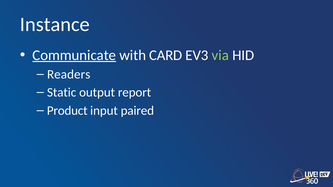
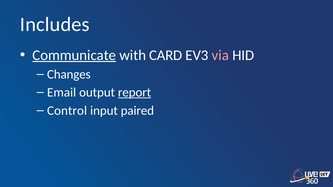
Instance: Instance -> Includes (55, 25)
via colour: light green -> pink (220, 55)
Readers: Readers -> Changes (69, 74)
Static: Static -> Email (62, 93)
report underline: none -> present (135, 93)
Product: Product -> Control (67, 111)
